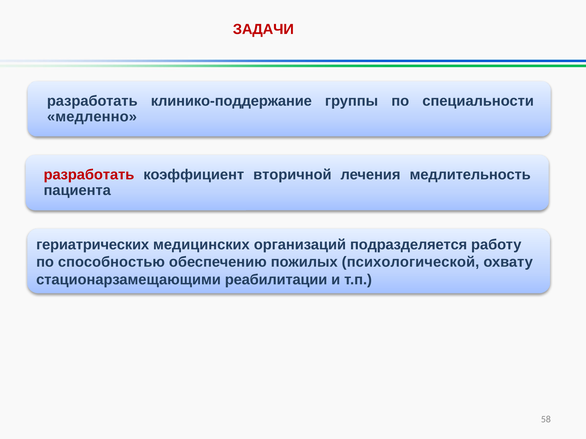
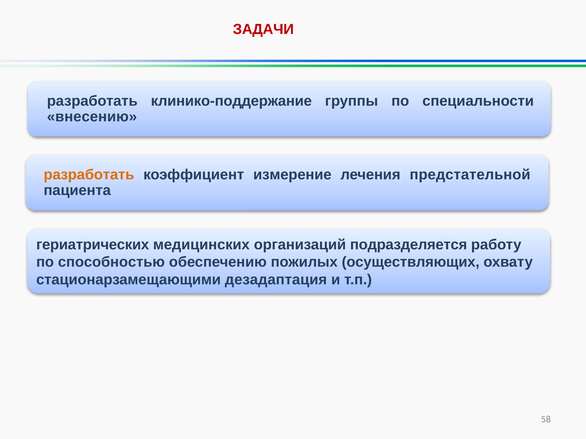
медленно: медленно -> внесению (92, 117)
разработать colour: red -> orange (89, 175)
вторичной: вторичной -> измерение (292, 175)
медлительность: медлительность -> предстательной (470, 175)
психологической: психологической -> осуществляющих (411, 262)
реабилитации: реабилитации -> дезадаптация (276, 280)
